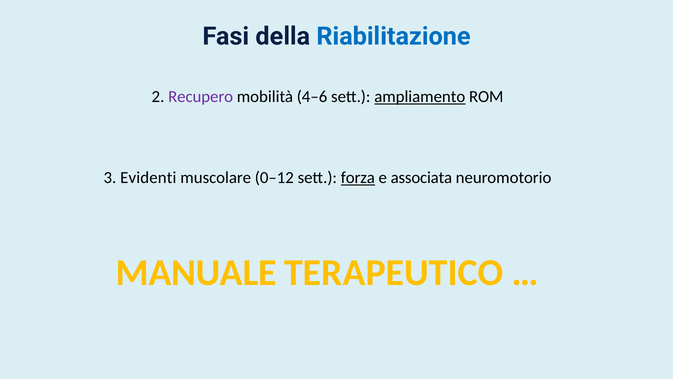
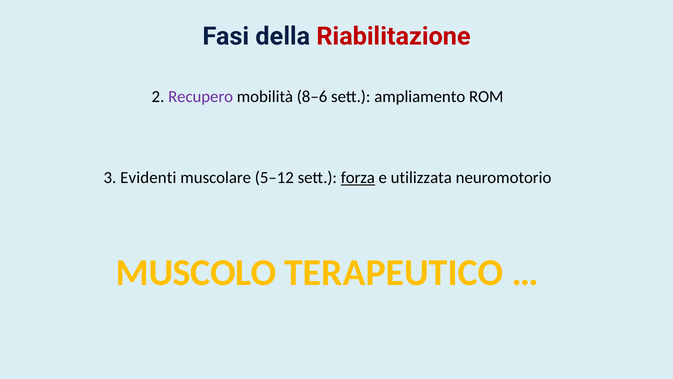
Riabilitazione colour: blue -> red (393, 36)
4–6: 4–6 -> 8–6 (312, 97)
ampliamento underline: present -> none (420, 97)
0–12: 0–12 -> 5–12 (274, 178)
associata: associata -> utilizzata (421, 178)
MANUALE: MANUALE -> MUSCOLO (196, 273)
